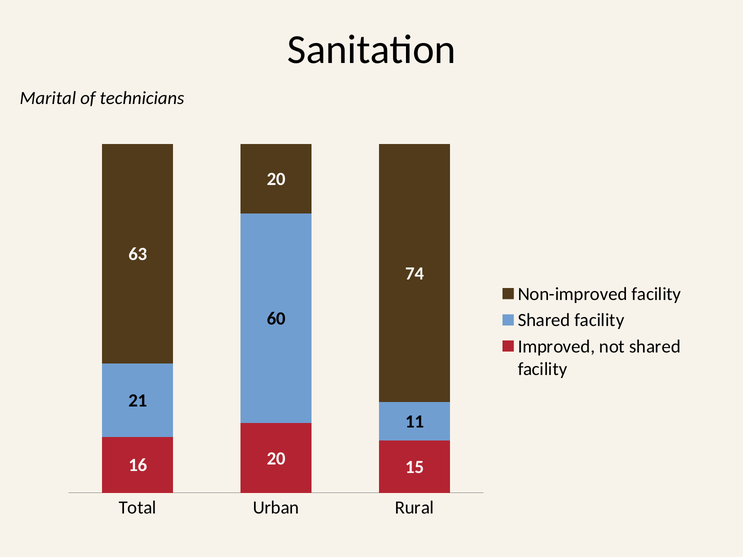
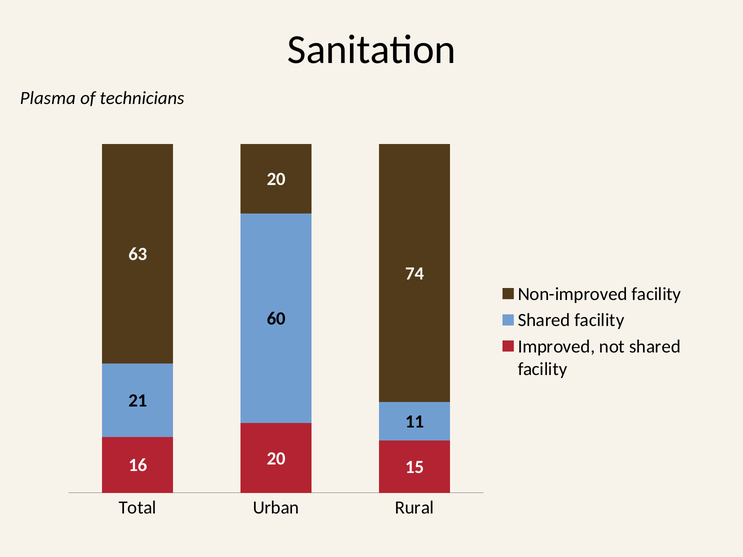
Marital: Marital -> Plasma (48, 98)
